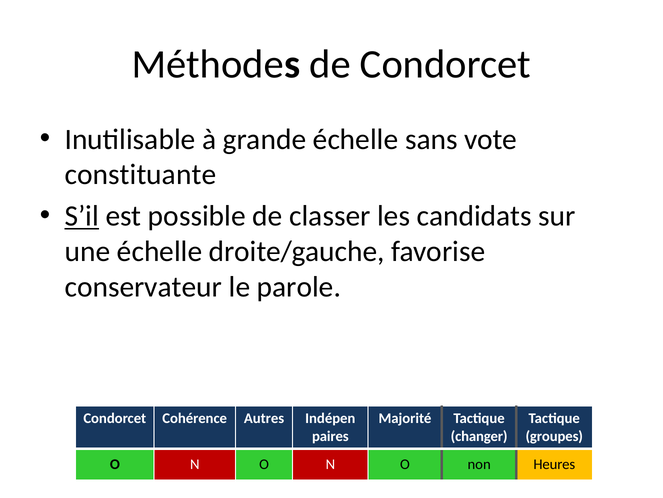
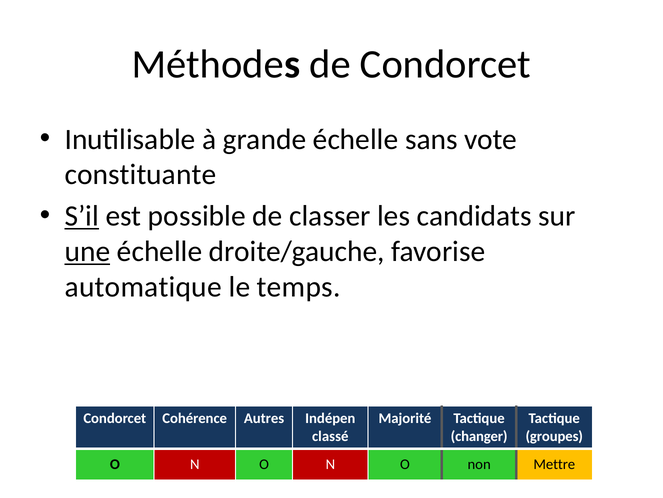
une underline: none -> present (87, 251)
conservateur: conservateur -> automatique (143, 286)
parole: parole -> temps (299, 286)
paires: paires -> classé (330, 436)
Heures: Heures -> Mettre (554, 464)
